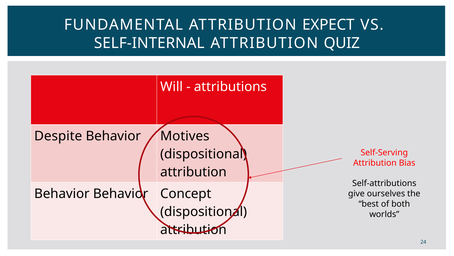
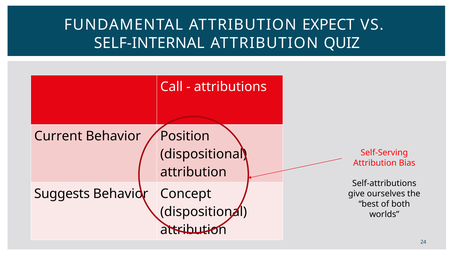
Will: Will -> Call (172, 86)
Despite: Despite -> Current (58, 136)
Motives: Motives -> Position (185, 136)
Behavior: Behavior -> Suggests (62, 193)
